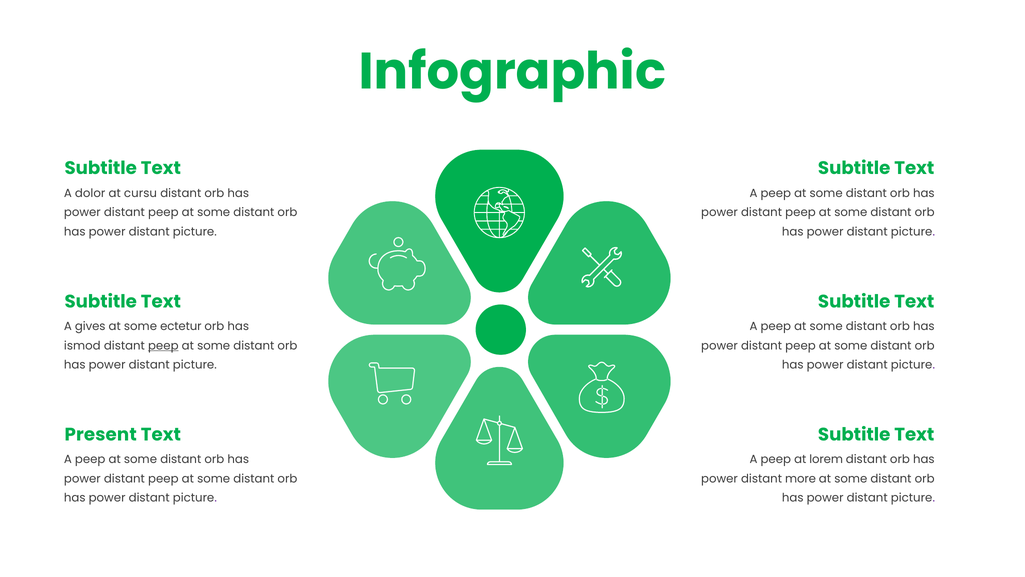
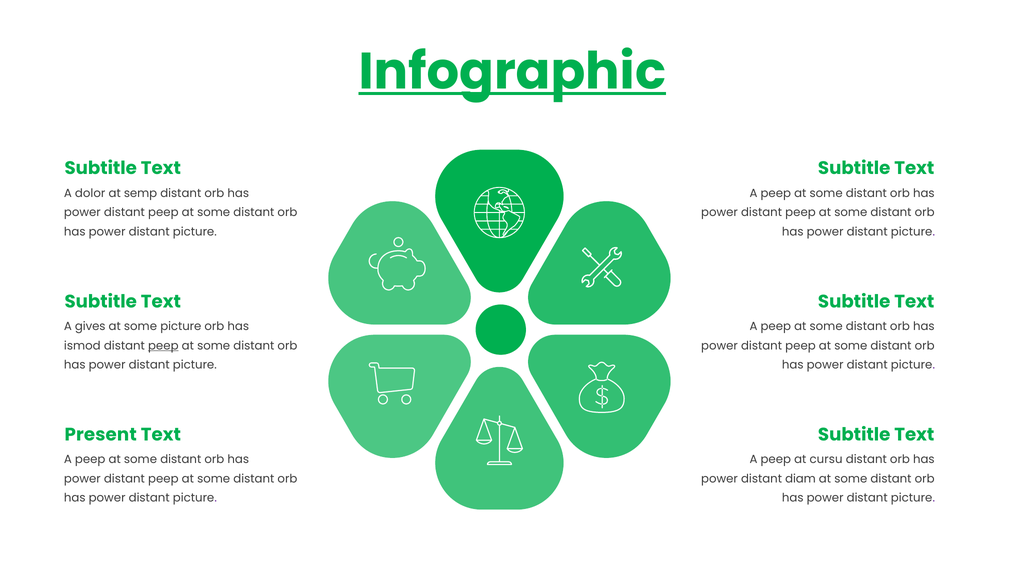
Infographic underline: none -> present (512, 72)
cursu: cursu -> semp (141, 193)
some ectetur: ectetur -> picture (181, 326)
lorem: lorem -> cursu (826, 459)
more: more -> diam (800, 478)
